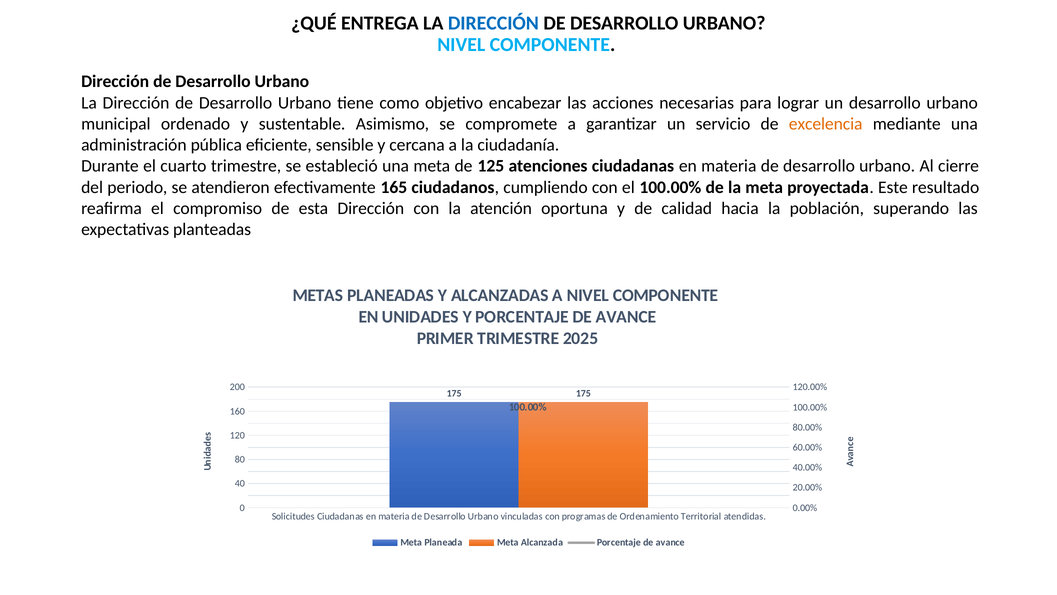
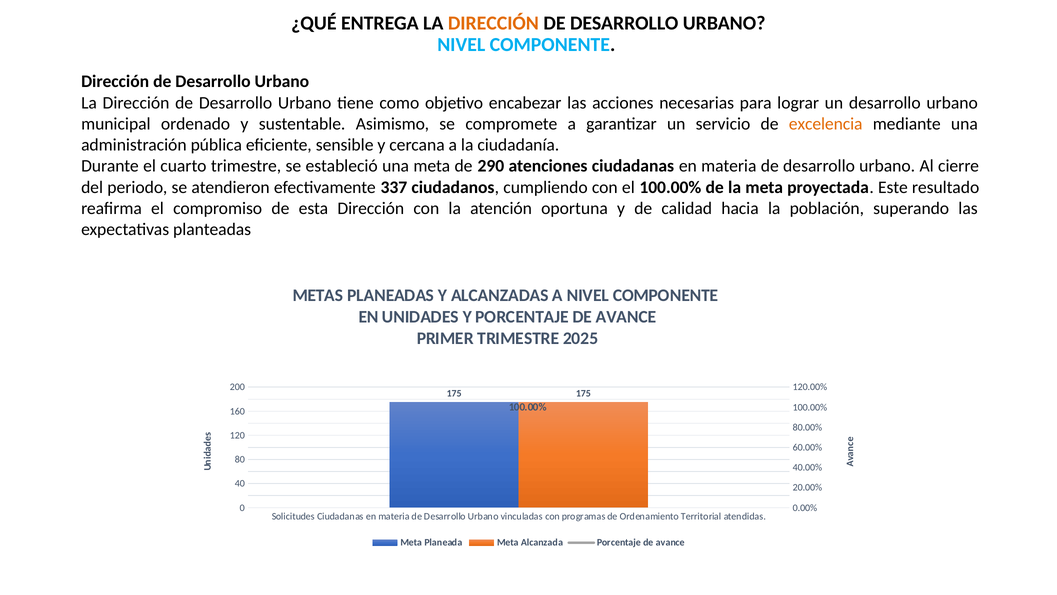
DIRECCIÓN colour: blue -> orange (493, 23)
125: 125 -> 290 (491, 166)
165: 165 -> 337 (394, 187)
